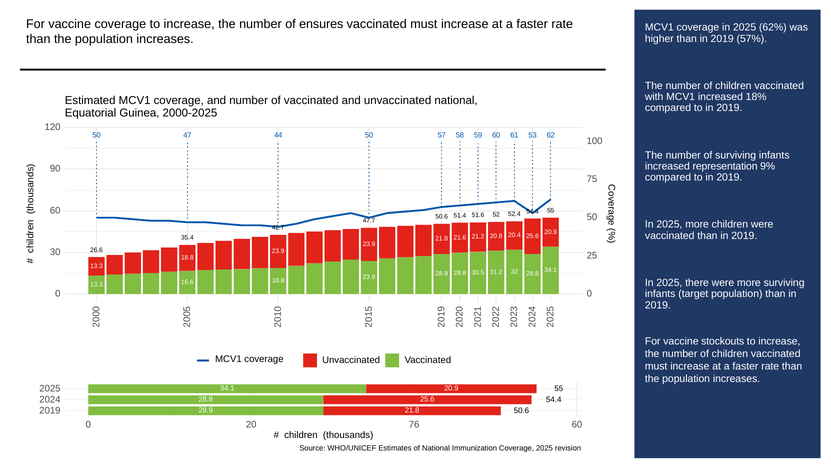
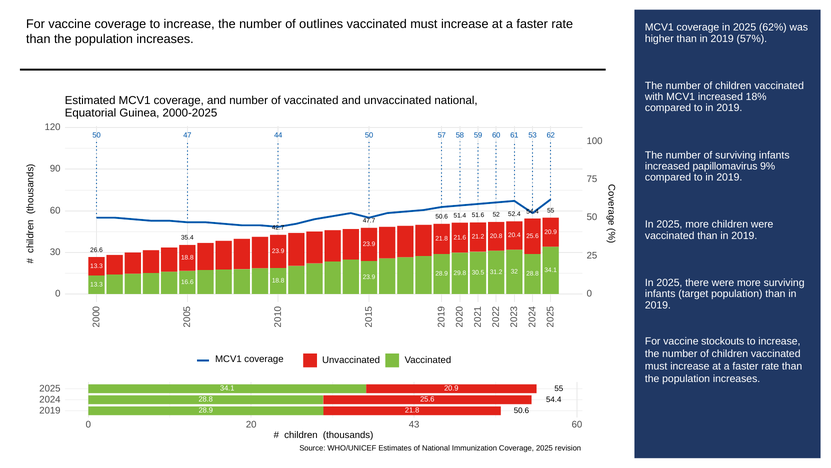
ensures: ensures -> outlines (321, 24)
representation: representation -> papillomavirus (725, 166)
76: 76 -> 43 (414, 424)
